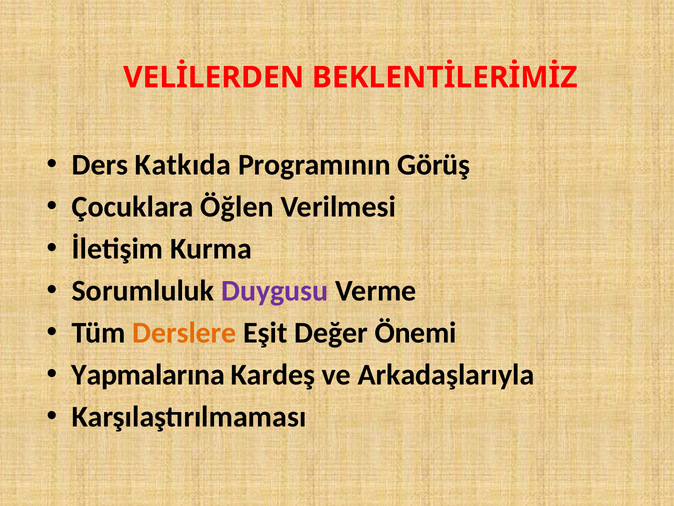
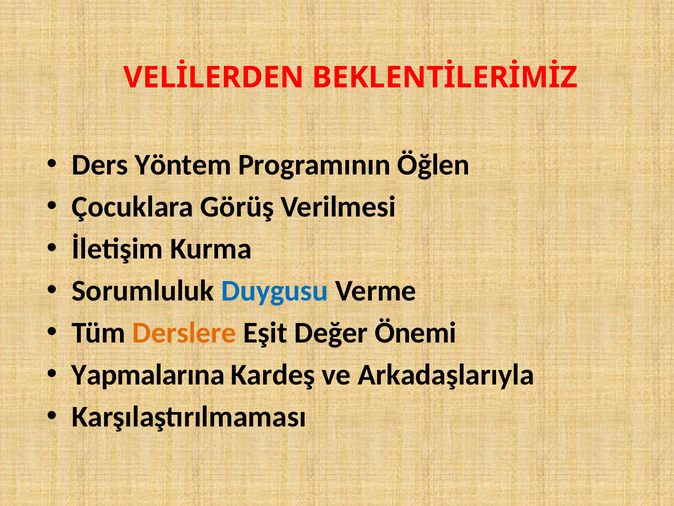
Katkıda: Katkıda -> Yöntem (183, 165)
Görüş: Görüş -> Öğlen (434, 165)
Öğlen: Öğlen -> Görüş (237, 207)
Duygusu colour: purple -> blue (275, 291)
